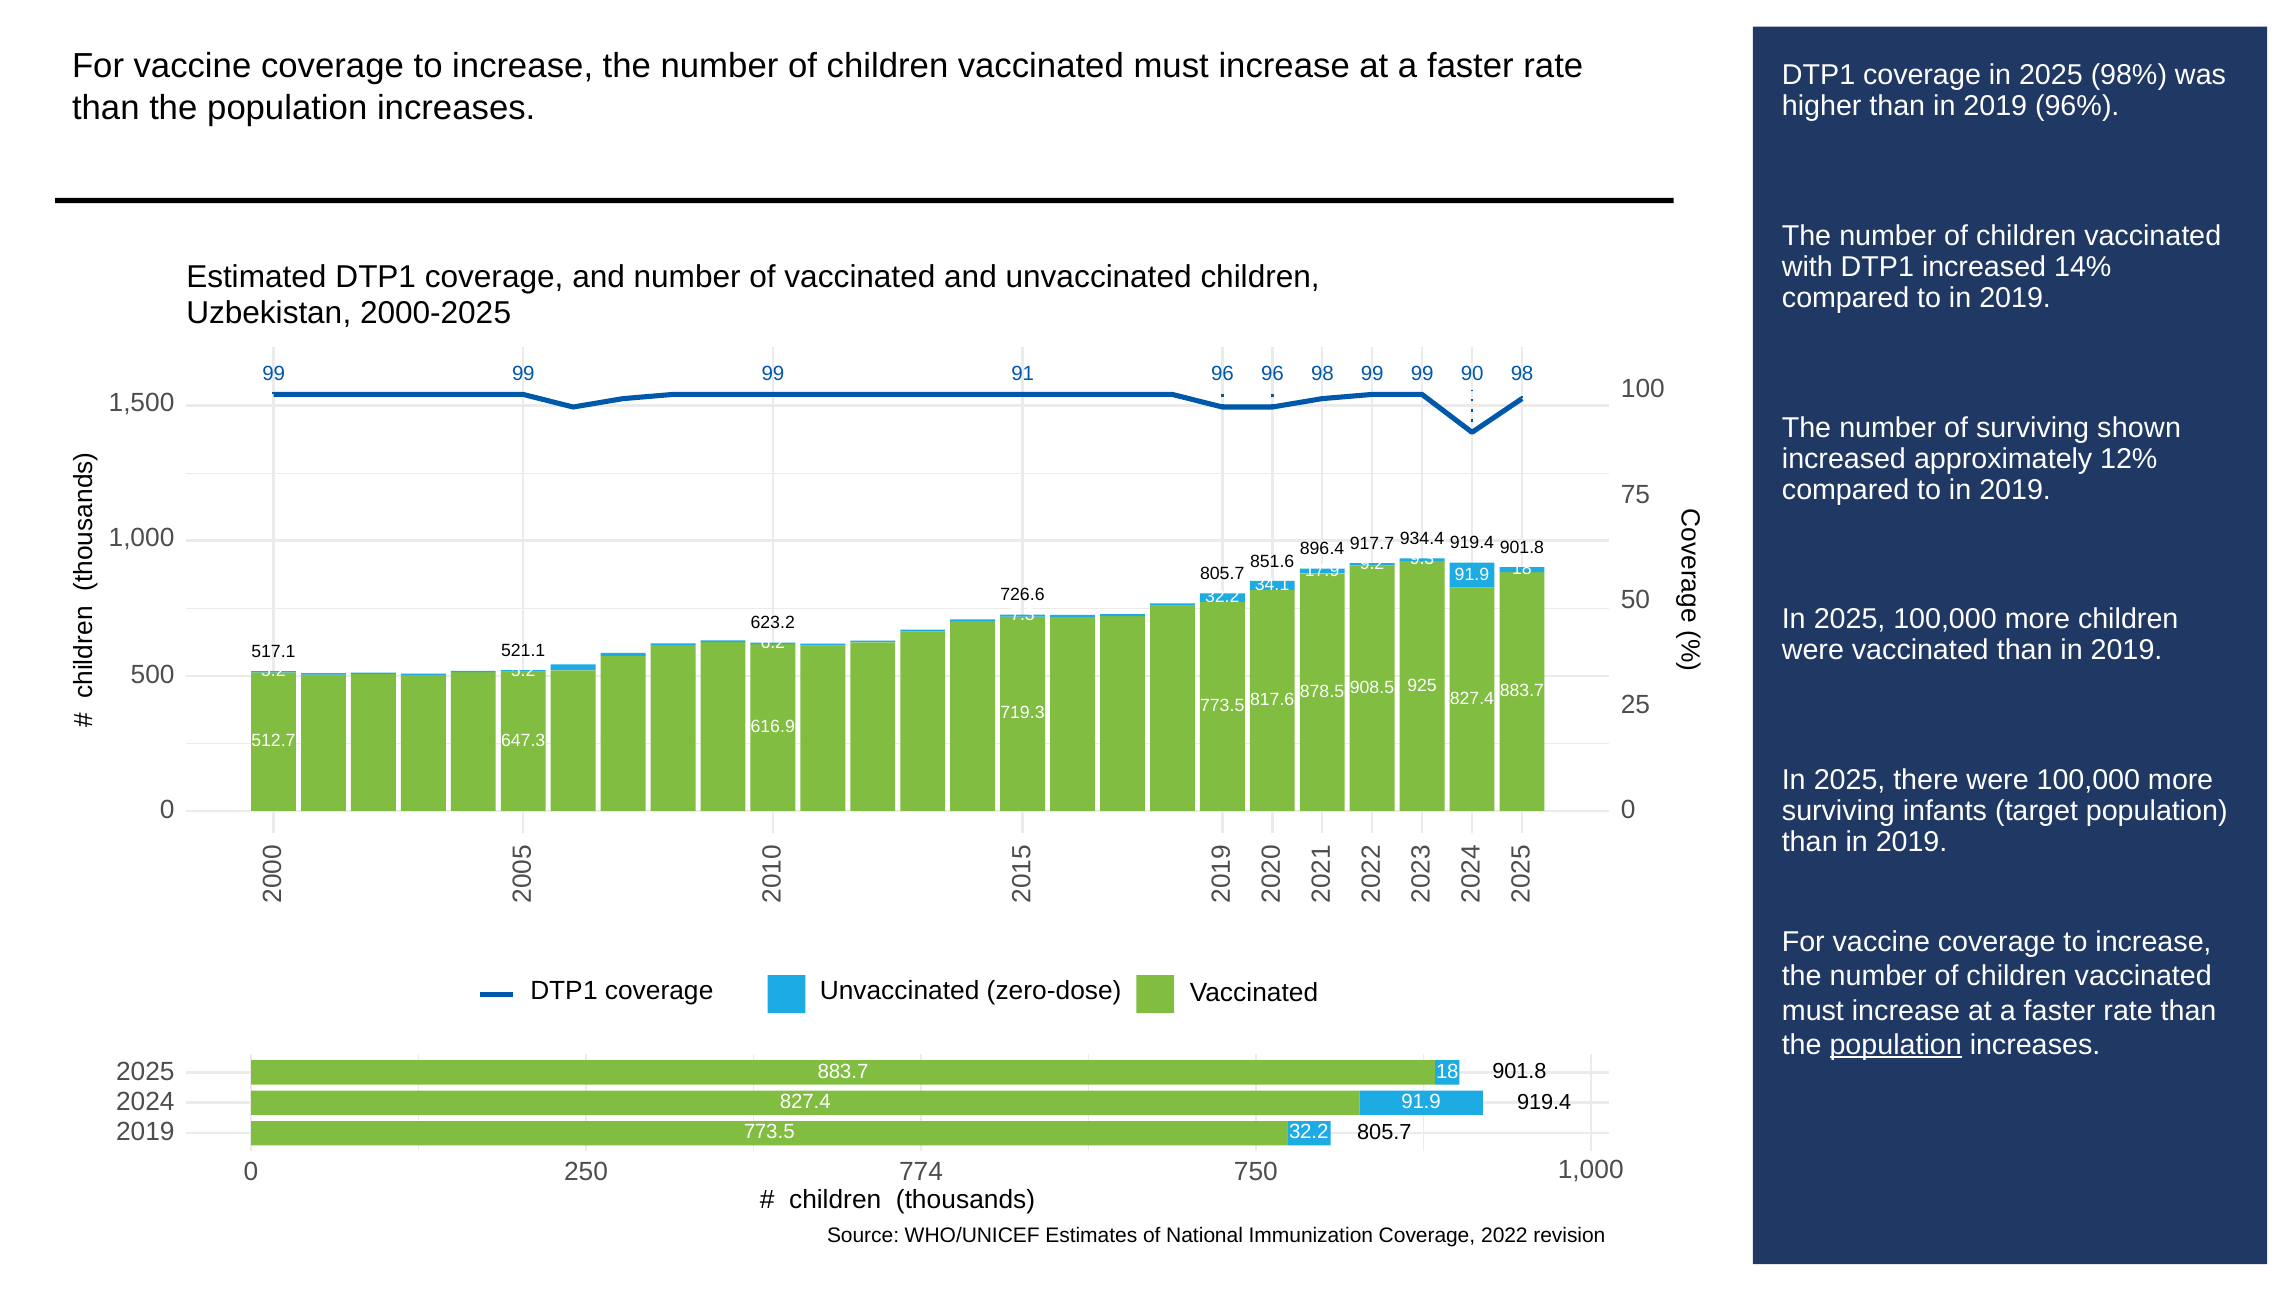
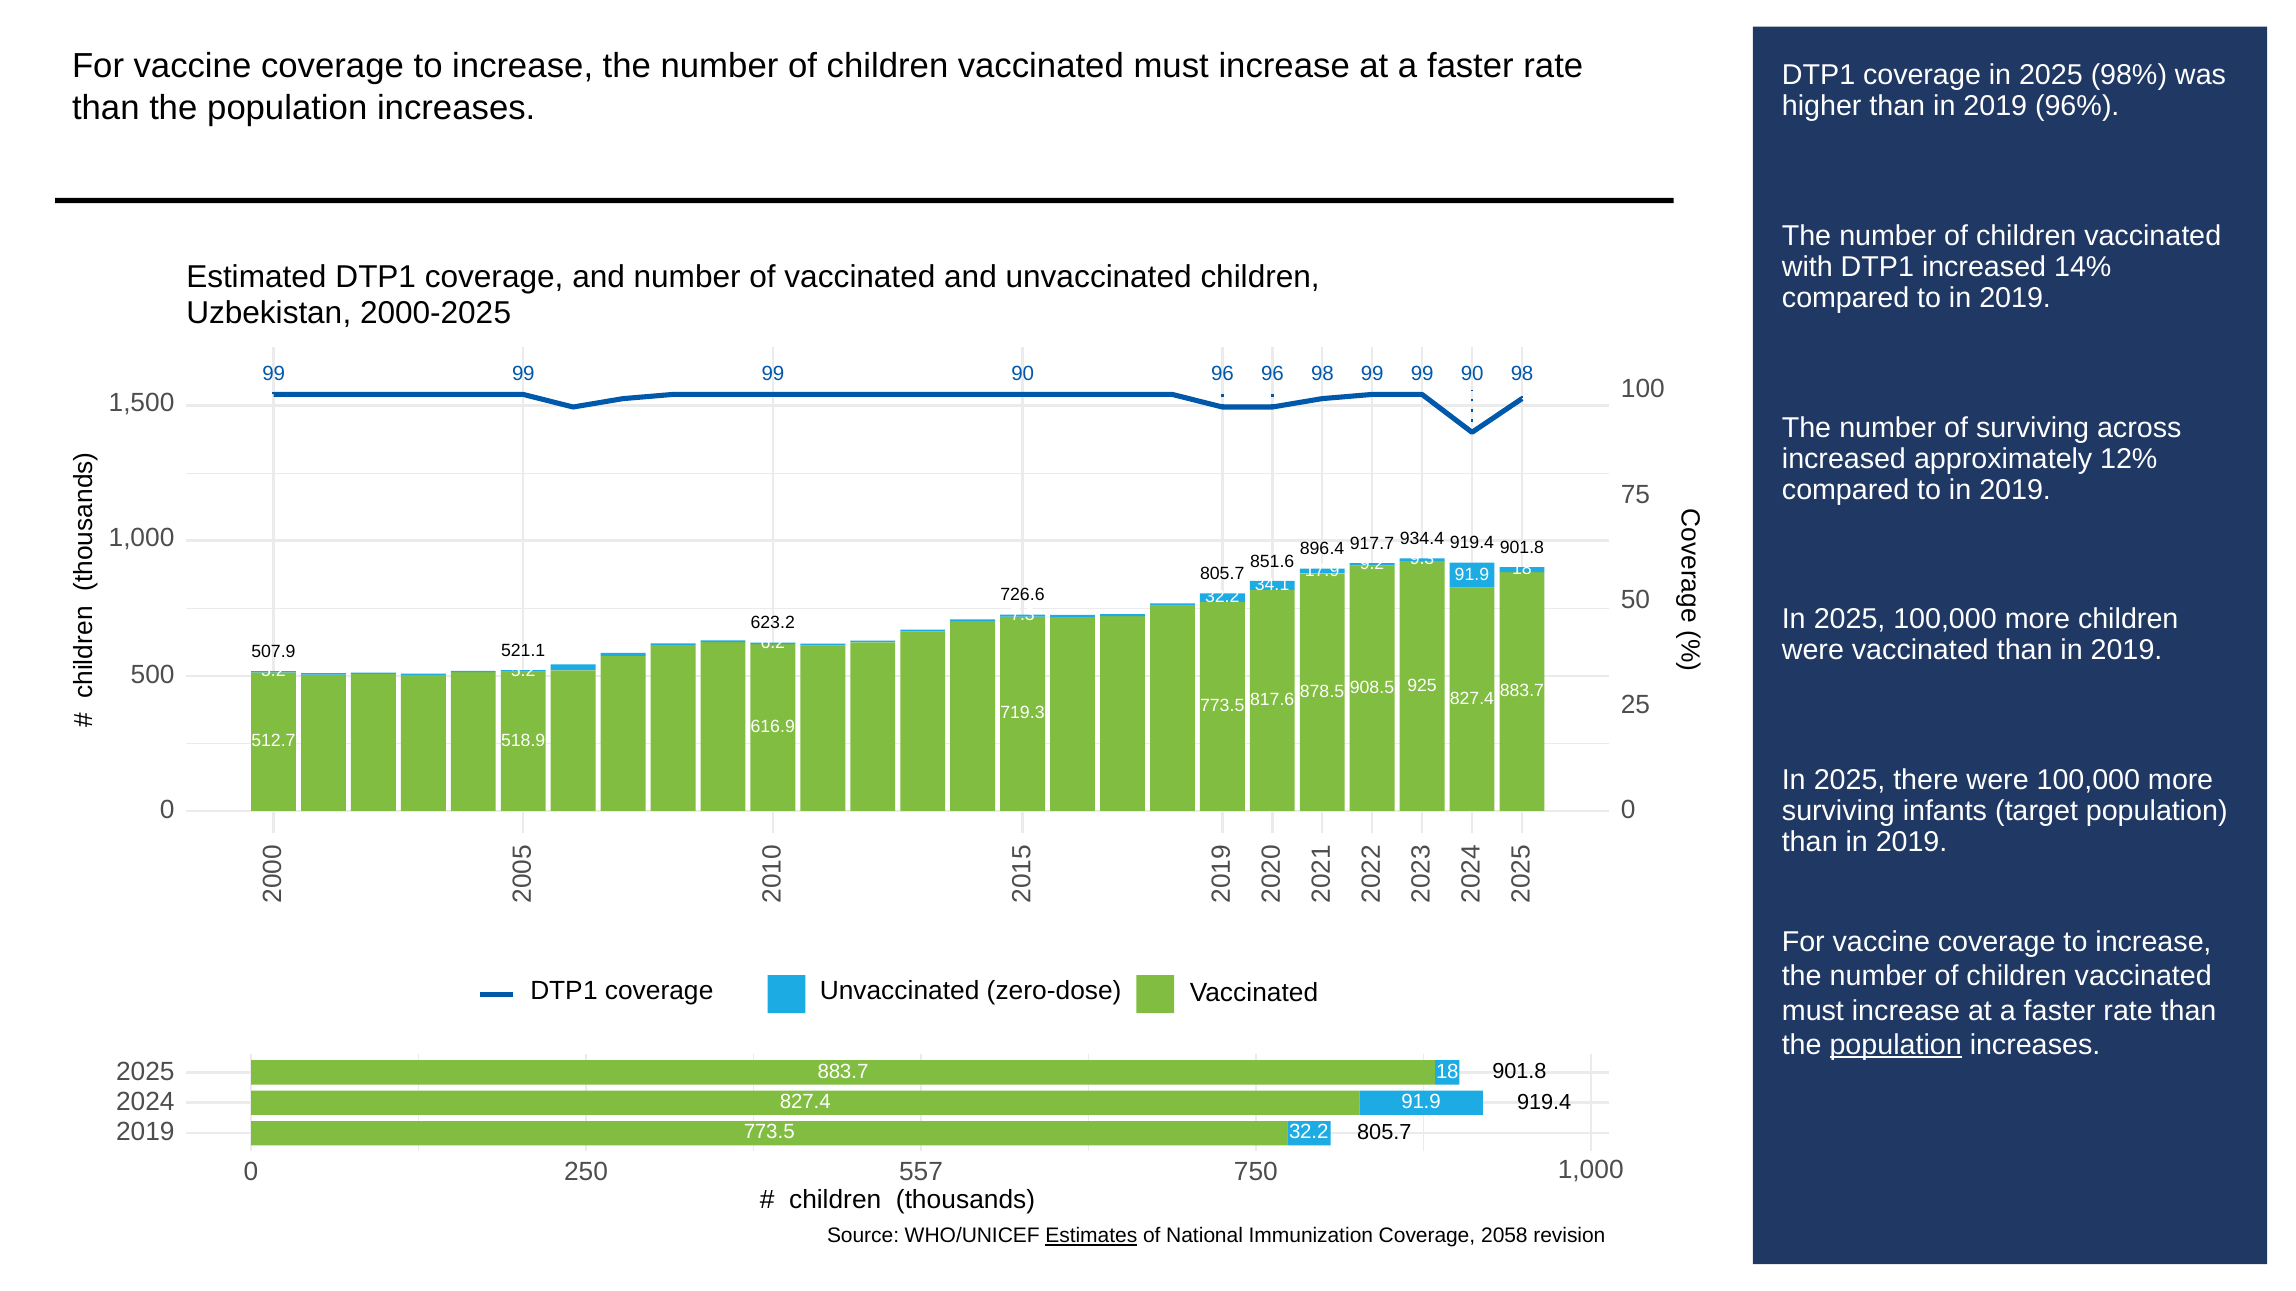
99 99 99 91: 91 -> 90 (1023, 374)
shown: shown -> across (2139, 428)
517.1: 517.1 -> 507.9 (273, 652)
647.3: 647.3 -> 518.9 (523, 741)
774: 774 -> 557 (921, 1172)
Estimates underline: none -> present (1091, 1236)
2022: 2022 -> 2058 (1504, 1236)
